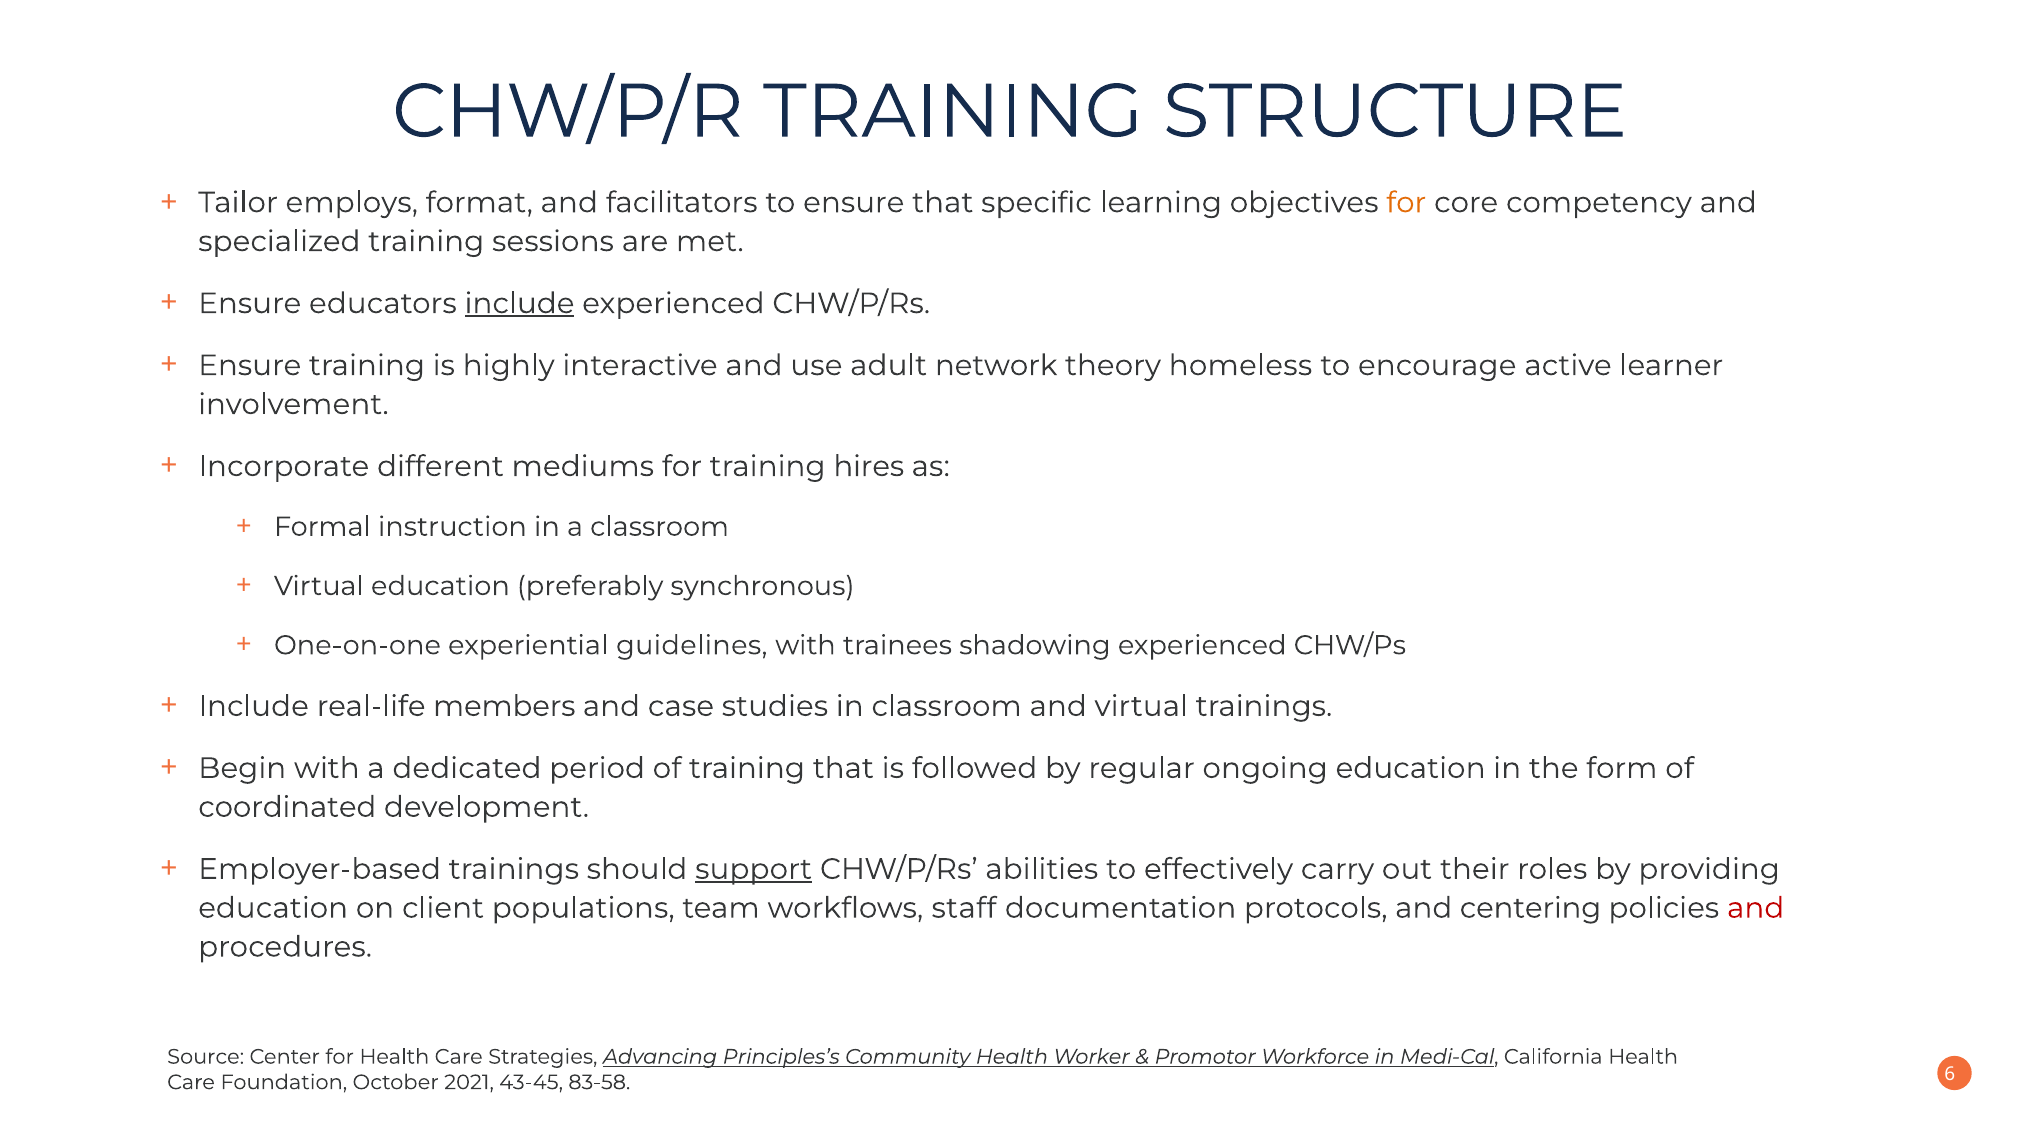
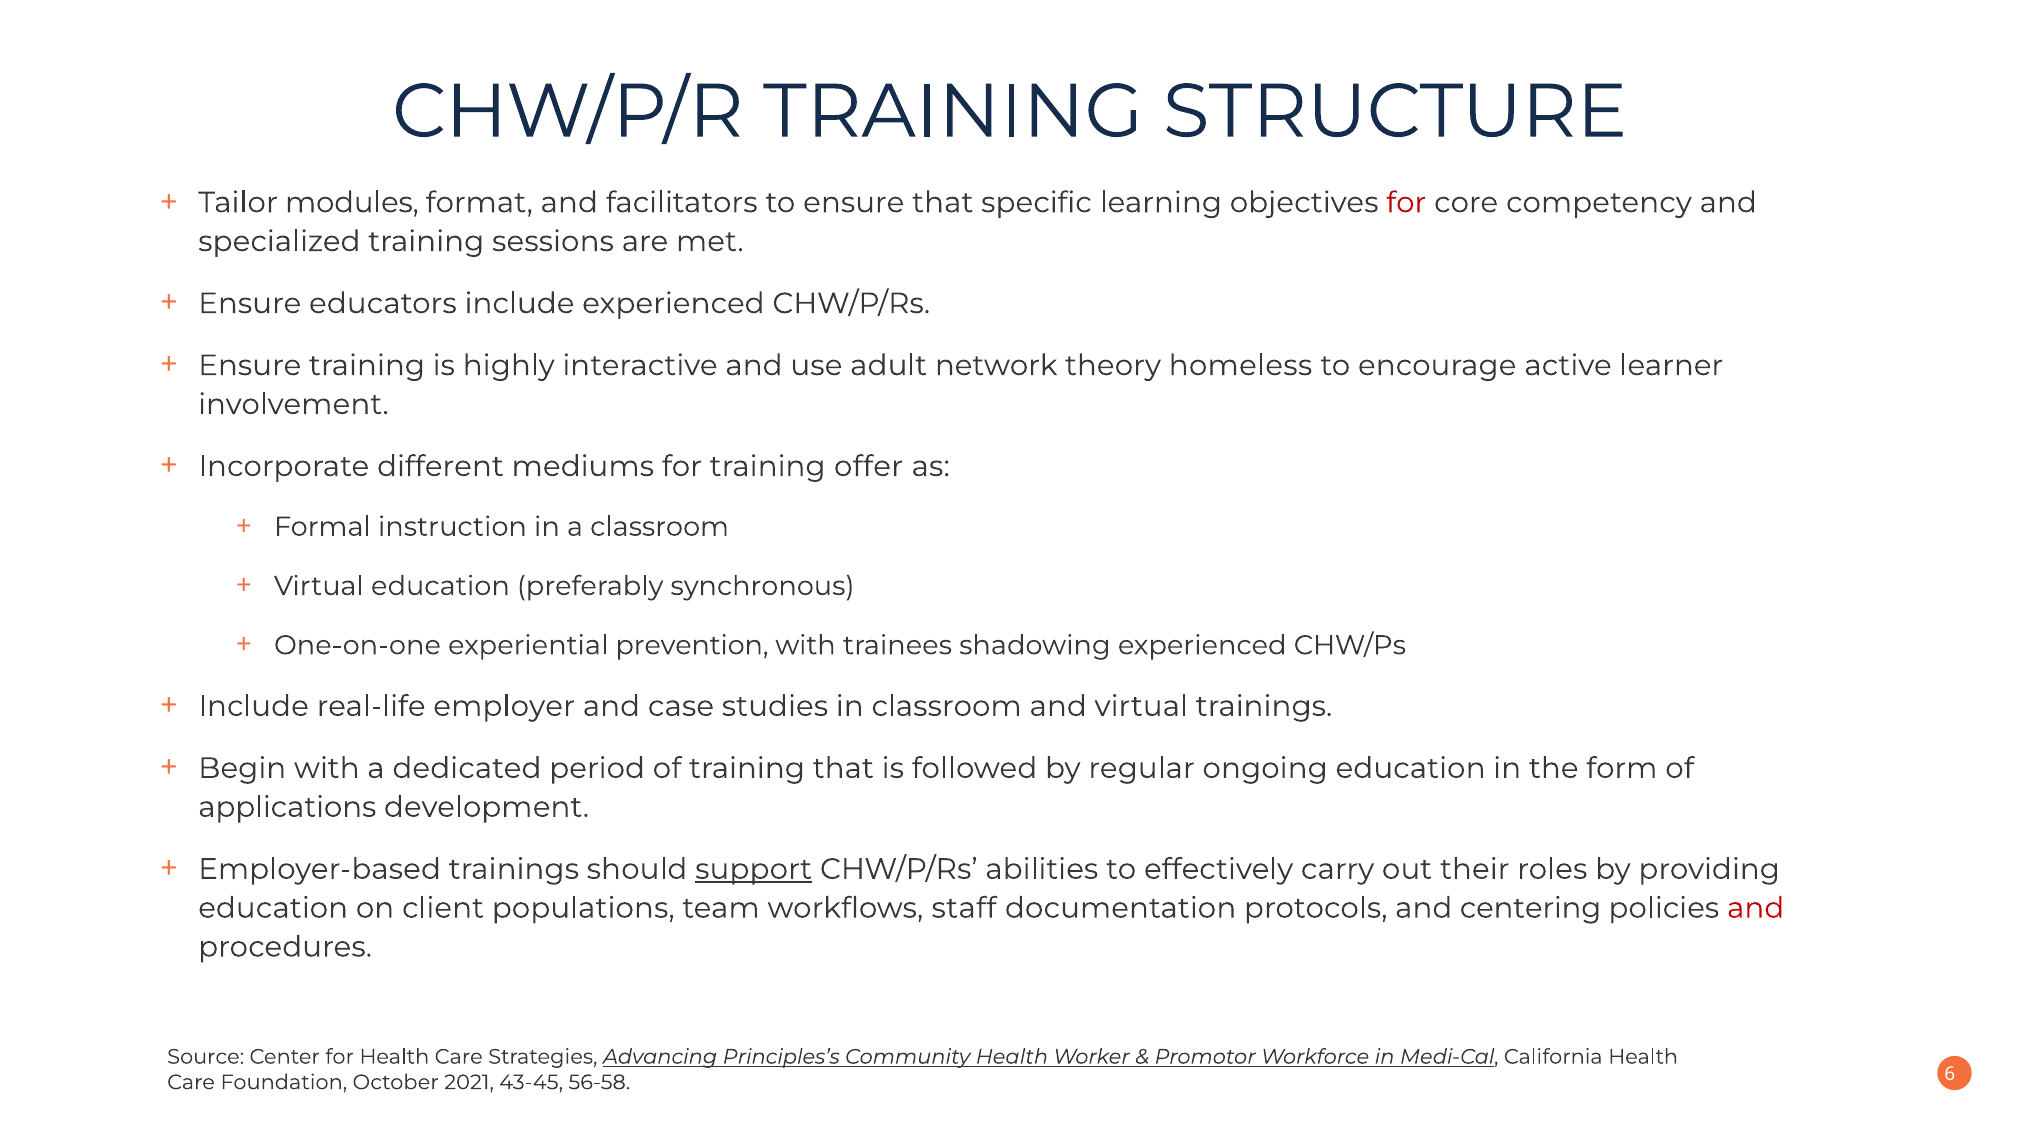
employs: employs -> modules (352, 203)
for colour: orange -> red (1406, 203)
include underline: present -> none (520, 304)
hires: hires -> offer (869, 466)
guidelines: guidelines -> prevention (692, 645)
members: members -> employer (504, 706)
coordinated: coordinated -> applications (287, 807)
83-58: 83-58 -> 56-58 (599, 1083)
